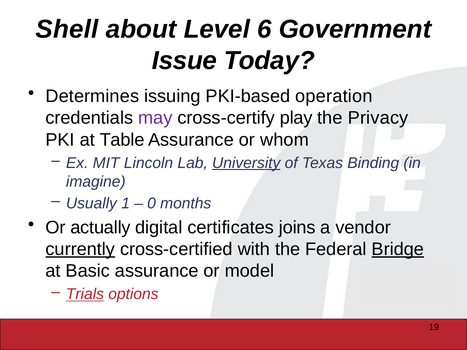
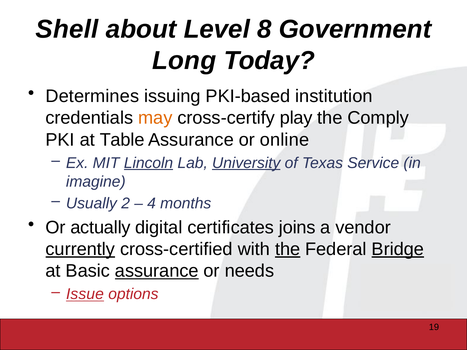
6: 6 -> 8 (264, 29)
Issue: Issue -> Long (184, 61)
operation: operation -> institution (334, 96)
may colour: purple -> orange (155, 118)
Privacy: Privacy -> Comply (378, 118)
whom: whom -> online (285, 140)
Lincoln underline: none -> present (148, 163)
Binding: Binding -> Service (373, 163)
1: 1 -> 2 (126, 203)
0: 0 -> 4 (152, 203)
the underline: none -> present (288, 249)
assurance underline: none -> present (157, 271)
model: model -> needs (249, 271)
Trials: Trials -> Issue (85, 294)
